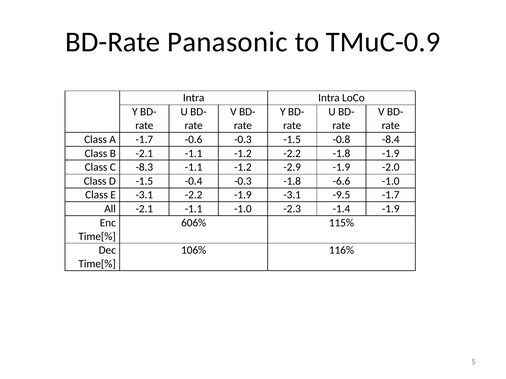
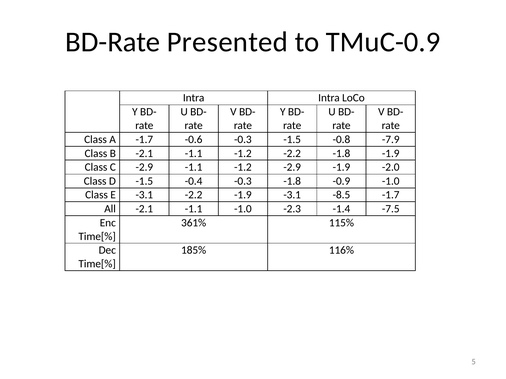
Panasonic: Panasonic -> Presented (227, 42)
-8.4: -8.4 -> -7.9 (391, 140)
C -8.3: -8.3 -> -2.9 (144, 167)
-6.6: -6.6 -> -0.9 (341, 181)
-9.5: -9.5 -> -8.5 (341, 195)
-1.4 -1.9: -1.9 -> -7.5 (391, 209)
606%: 606% -> 361% (194, 223)
106%: 106% -> 185% (194, 251)
